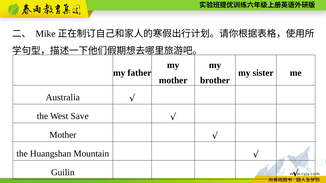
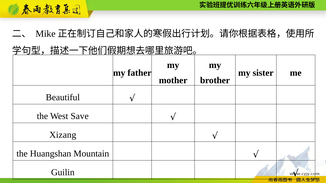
Australia: Australia -> Beautiful (63, 98)
Mother: Mother -> Xizang (63, 135)
